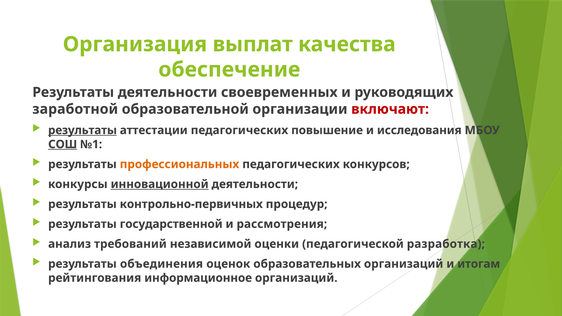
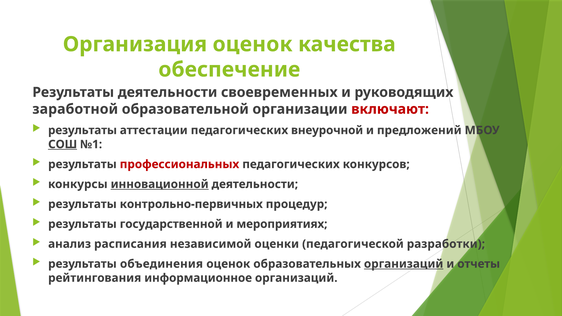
Организация выплат: выплат -> оценок (253, 44)
результаты underline: present -> none (82, 130)
повышение: повышение -> внеурочной (327, 130)
исследования: исследования -> предложений (419, 130)
профессиональных colour: orange -> red (179, 164)
рассмотрения: рассмотрения -> мероприятиях (282, 224)
требований: требований -> расписания (130, 244)
разработка: разработка -> разработки (446, 244)
организаций underline: none -> present (404, 264)
итогам: итогам -> отчеты (479, 264)
